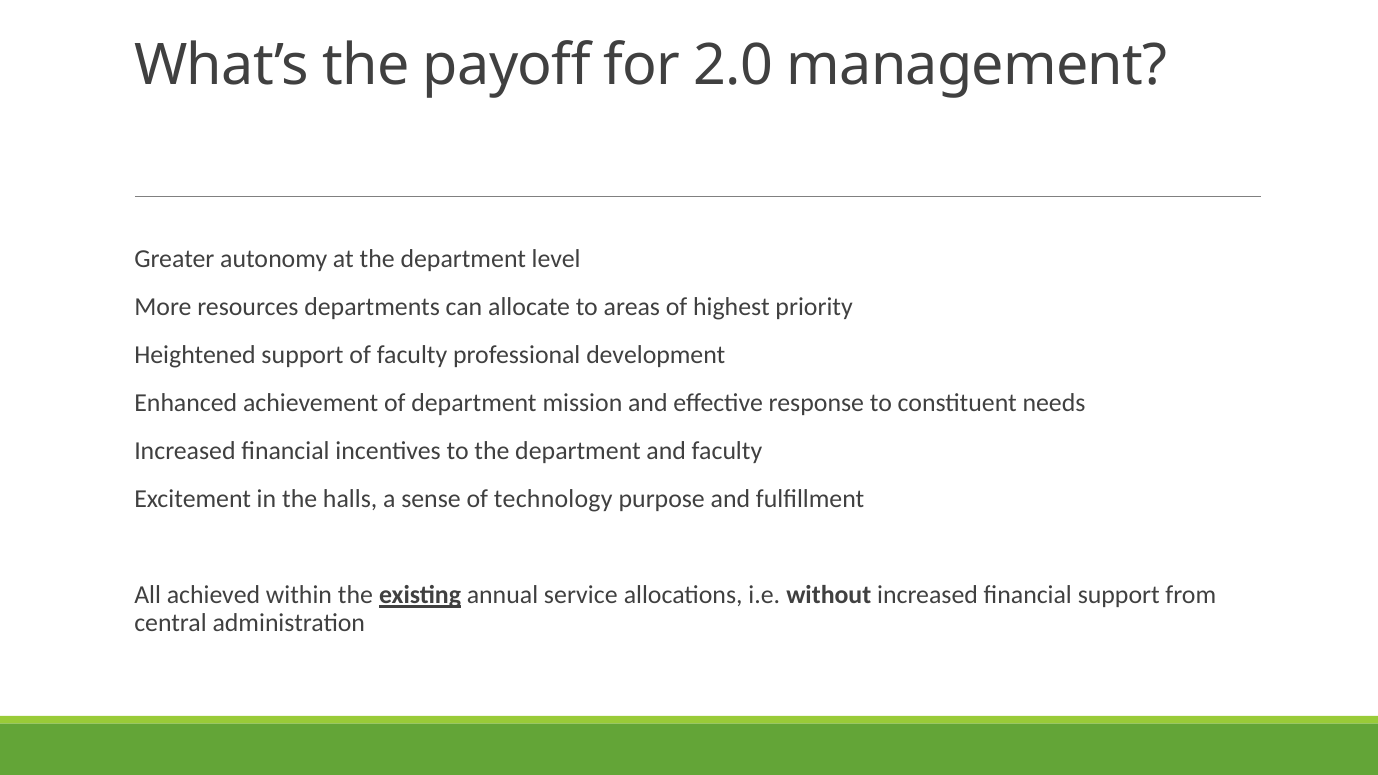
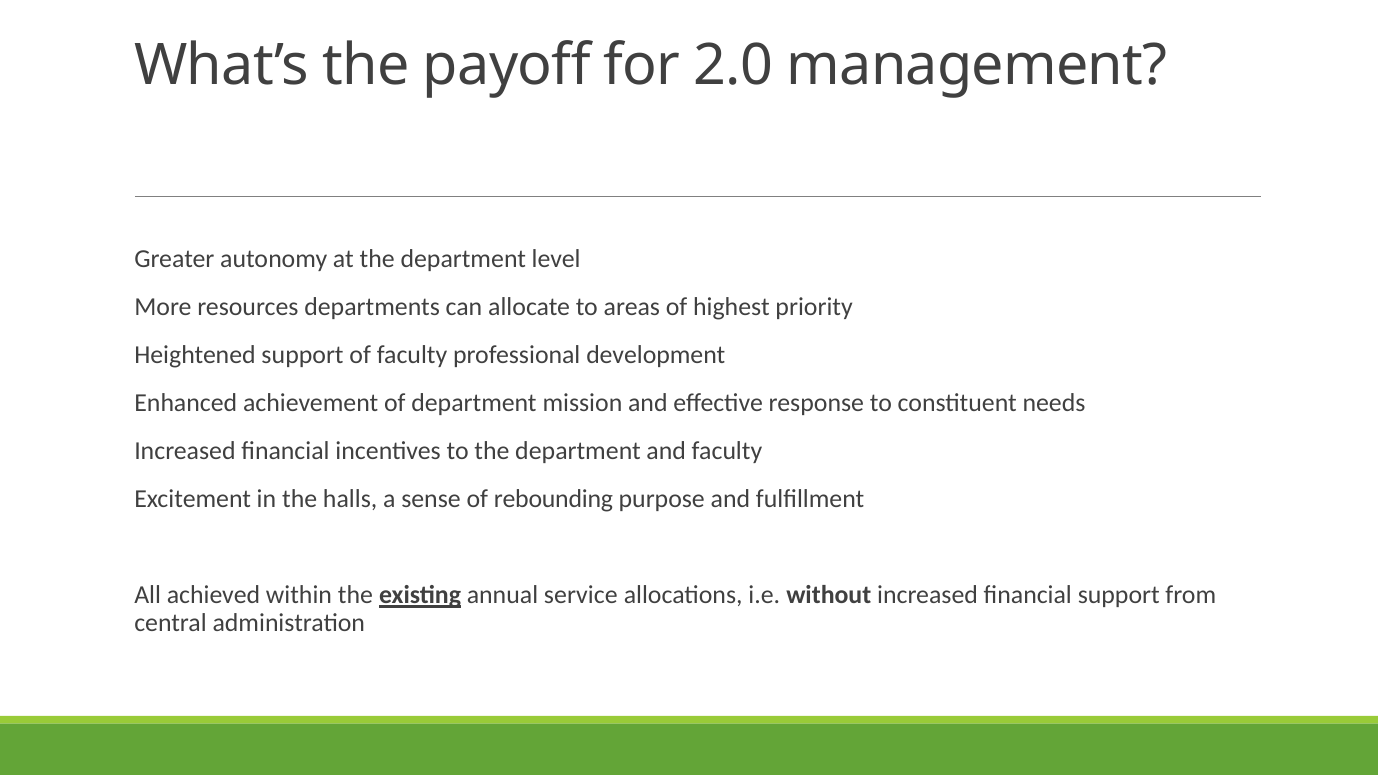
technology: technology -> rebounding (553, 499)
